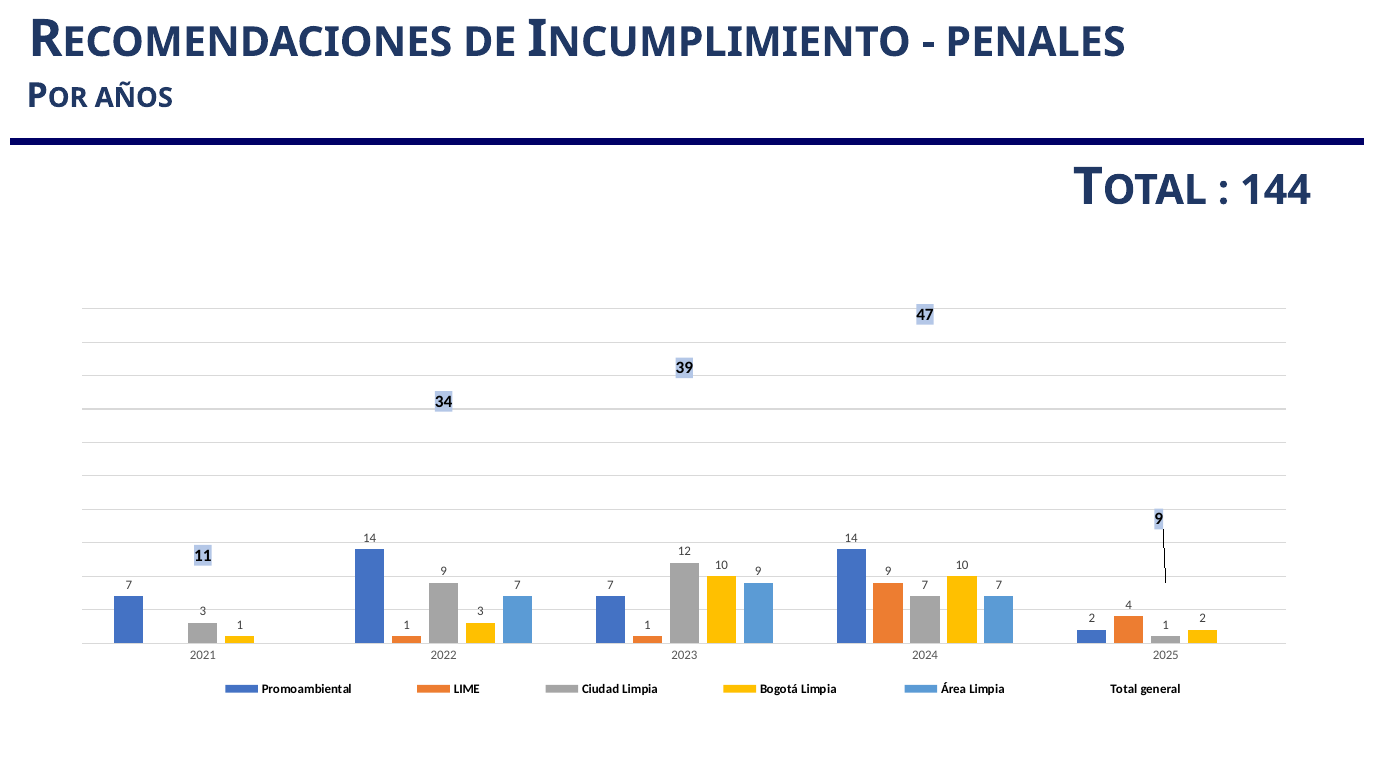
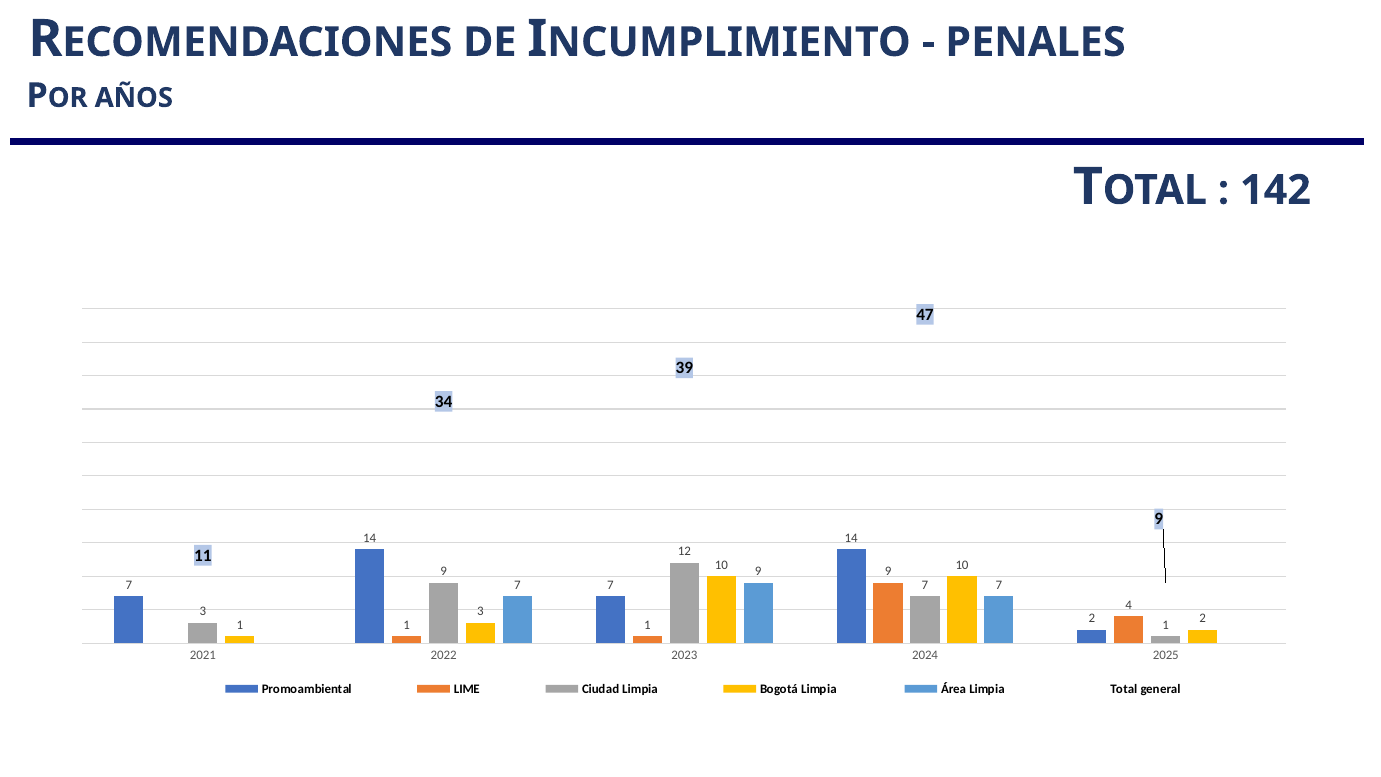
144: 144 -> 142 (1275, 190)
